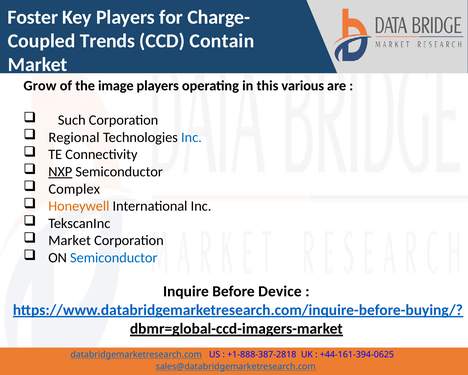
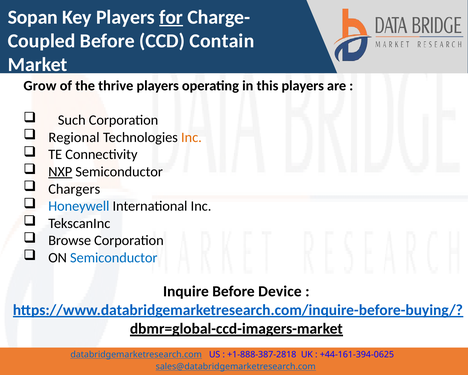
Foster: Foster -> Sopan (33, 17)
for underline: none -> present (171, 17)
Trends: Trends -> Before (107, 41)
image: image -> thrive (116, 86)
this various: various -> players (303, 86)
Inc colour: blue -> orange (191, 137)
Complex: Complex -> Chargers (74, 189)
Honeywell colour: orange -> blue (79, 206)
Market: Market -> Browse (70, 240)
